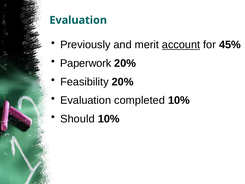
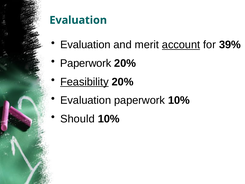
Previously: Previously -> Evaluation (85, 45)
45%: 45% -> 39% (230, 45)
Feasibility underline: none -> present (84, 82)
Evaluation completed: completed -> paperwork (140, 100)
